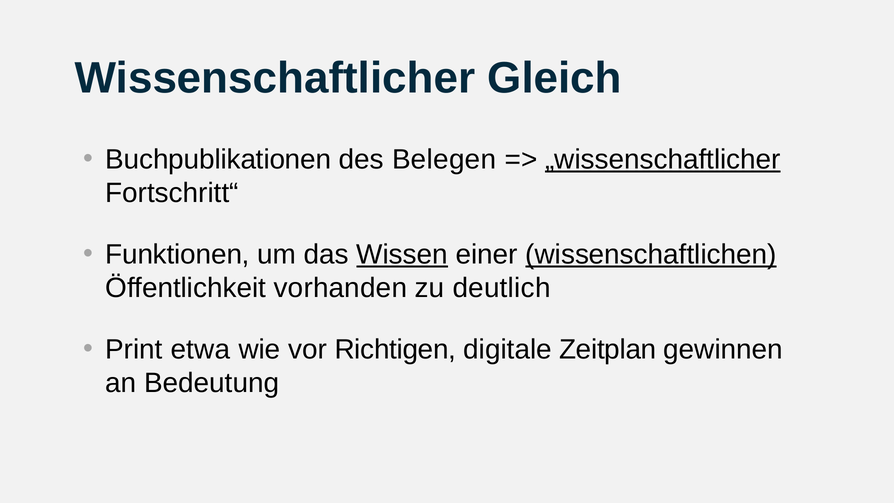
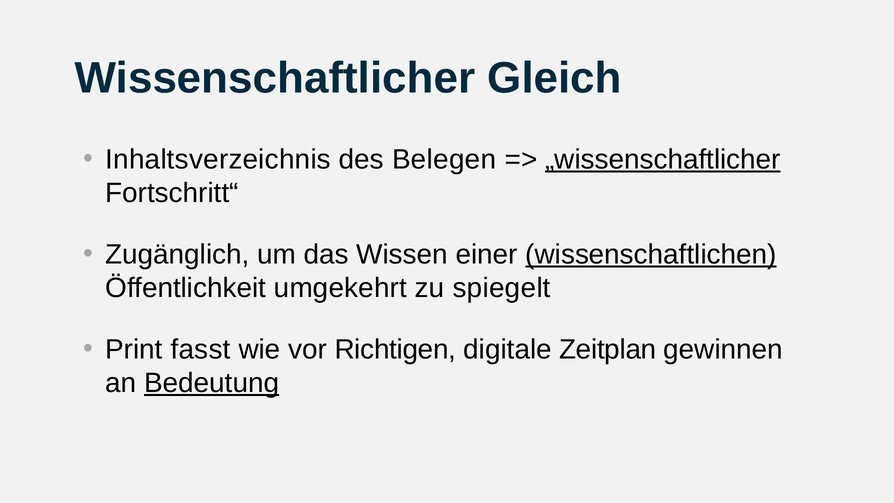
Buchpublikationen: Buchpublikationen -> Inhaltsverzeichnis (218, 159)
Funktionen: Funktionen -> Zugänglich (177, 254)
Wissen underline: present -> none (402, 254)
vorhanden: vorhanden -> umgekehrt (340, 288)
deutlich: deutlich -> spiegelt (502, 288)
etwa: etwa -> fasst (201, 349)
Bedeutung underline: none -> present (212, 383)
